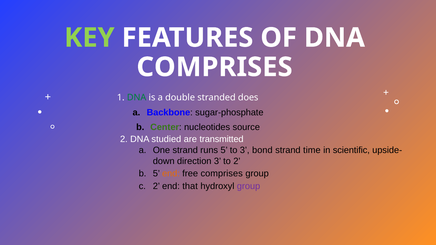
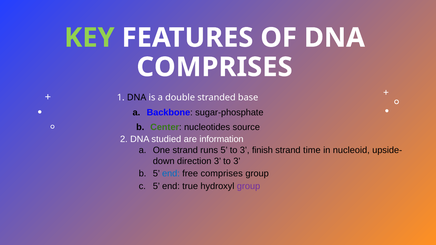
DNA colour: green -> black (137, 98)
does: does -> base (248, 98)
transmitted: transmitted -> information (222, 139)
bond: bond -> finish (262, 150)
scientific: scientific -> nucleoid (351, 150)
3 to 2: 2 -> 3 (237, 161)
end colour: orange -> blue (171, 174)
2: 2 -> 5 (156, 186)
that: that -> true (190, 186)
